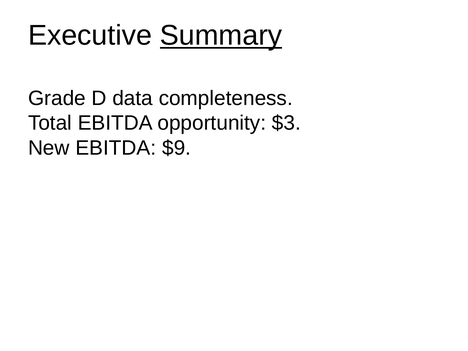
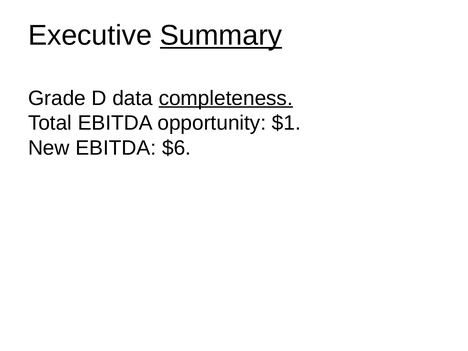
completeness underline: none -> present (226, 98)
$3: $3 -> $1 (286, 123)
$9: $9 -> $6 (177, 148)
